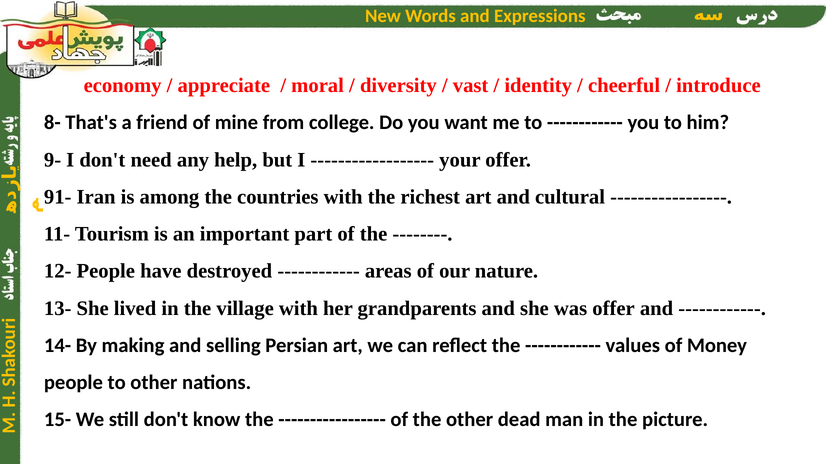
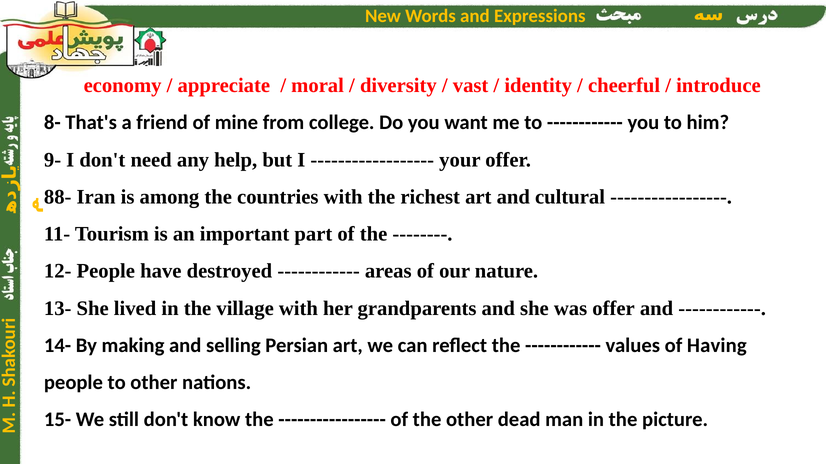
91-: 91- -> 88- (58, 197)
Money: Money -> Having (717, 346)
